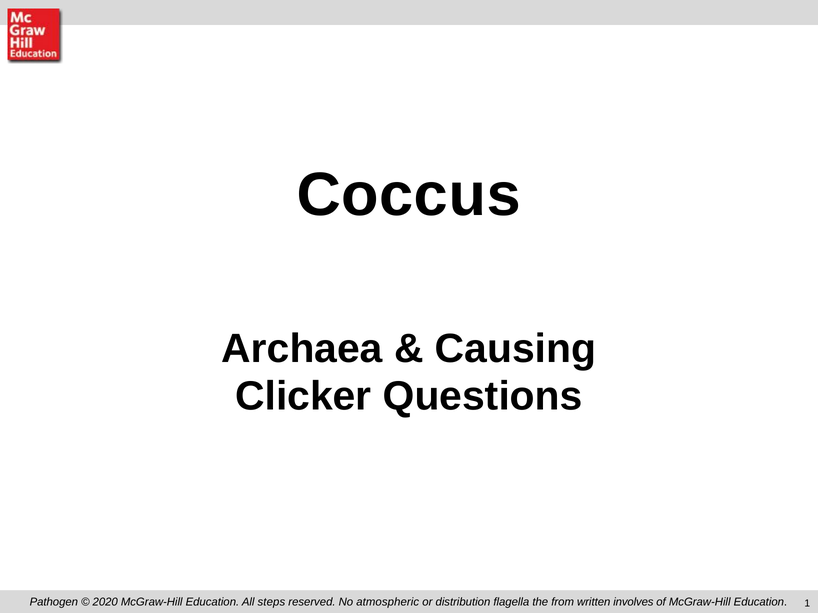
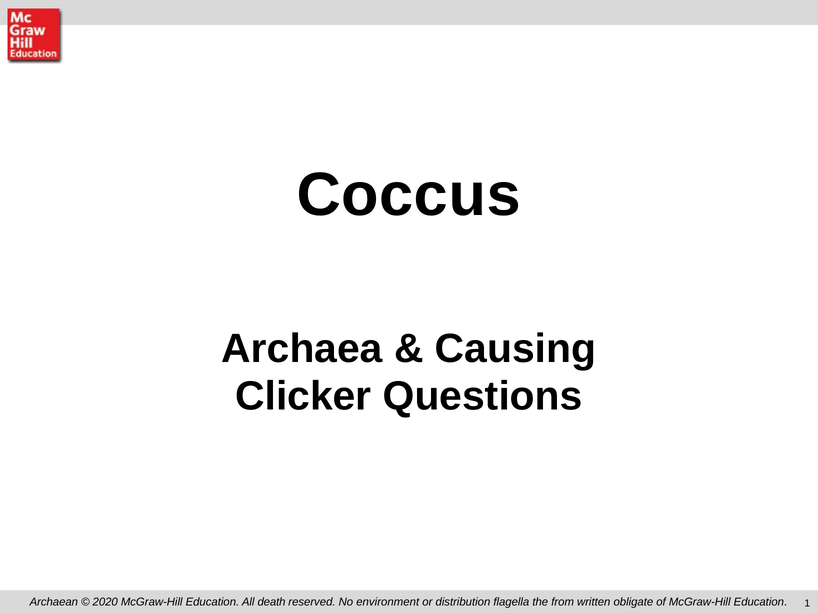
Pathogen: Pathogen -> Archaean (54, 603)
steps: steps -> death (271, 603)
atmospheric: atmospheric -> environment (388, 603)
involves: involves -> obligate (633, 603)
